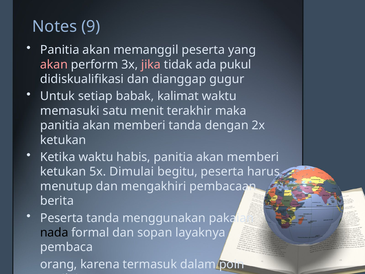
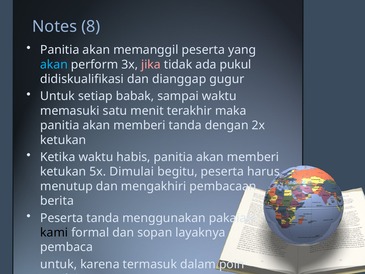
9: 9 -> 8 (91, 26)
akan colour: pink -> light blue (54, 65)
kalimat: kalimat -> sampai (178, 96)
nada: nada -> kami (54, 232)
orang: orang -> untuk (59, 264)
